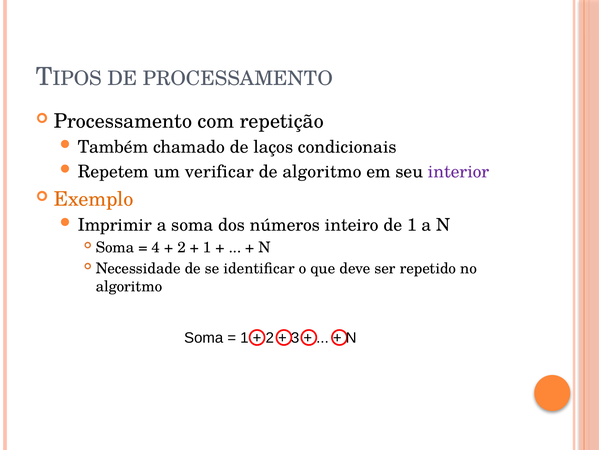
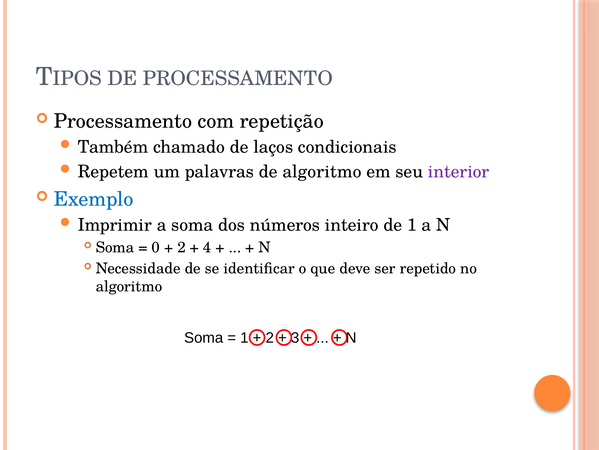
verificar: verificar -> palavras (219, 171)
Exemplo colour: orange -> blue (94, 199)
4: 4 -> 0 (156, 247)
1: 1 -> 4 (207, 247)
